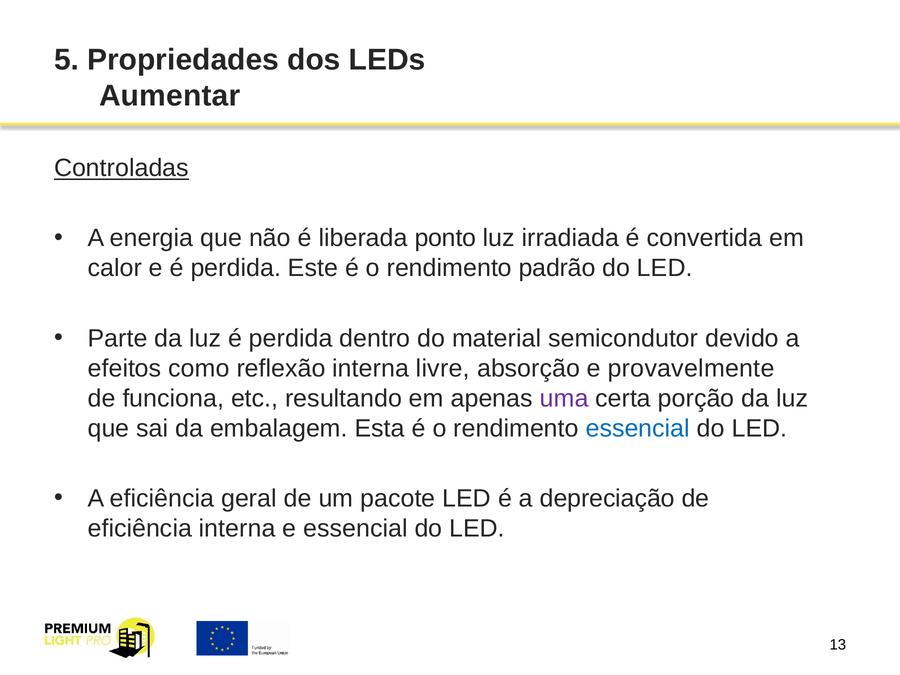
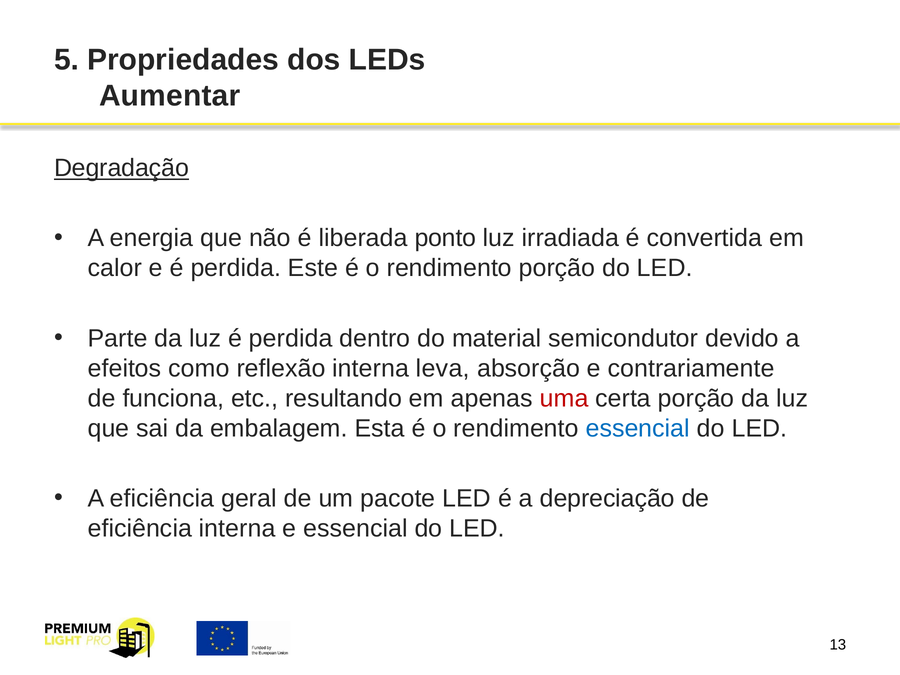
Controladas: Controladas -> Degradação (121, 168)
rendimento padrão: padrão -> porção (557, 268)
livre: livre -> leva (443, 368)
provavelmente: provavelmente -> contrariamente (691, 368)
uma colour: purple -> red (564, 398)
